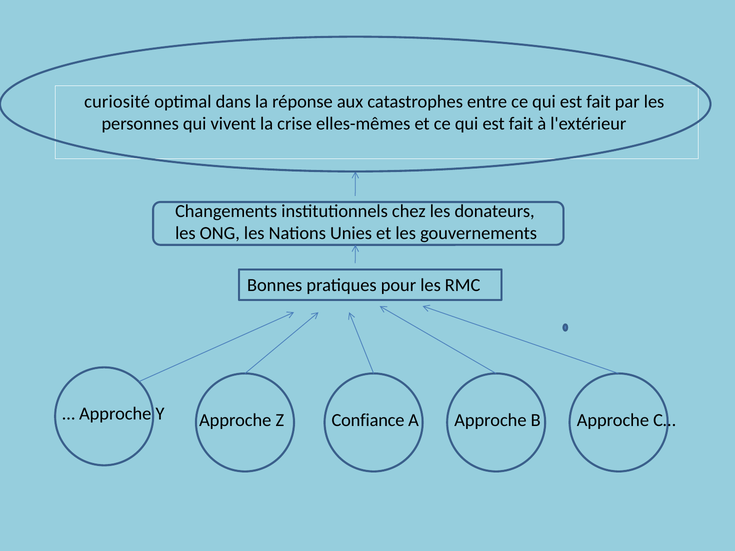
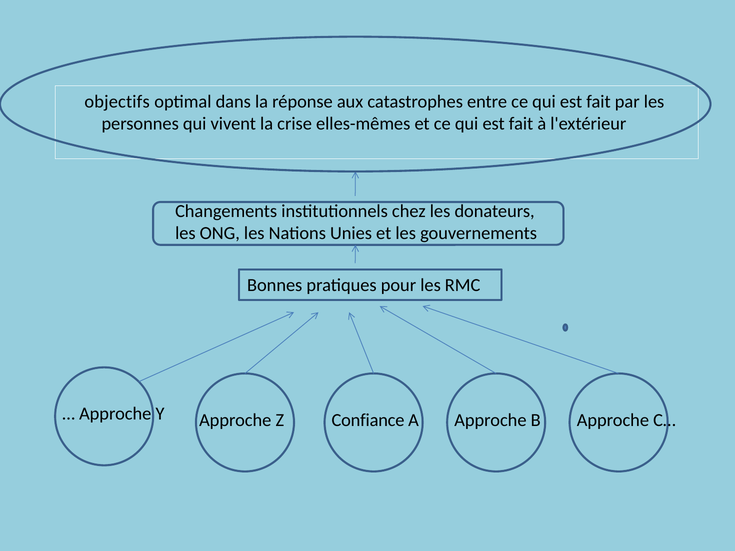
curiosité: curiosité -> objectifs (117, 102)
